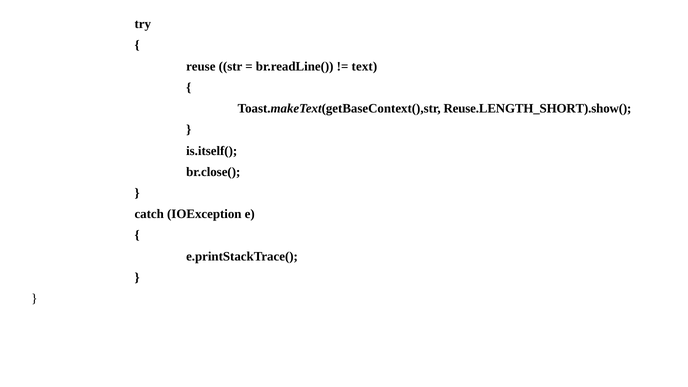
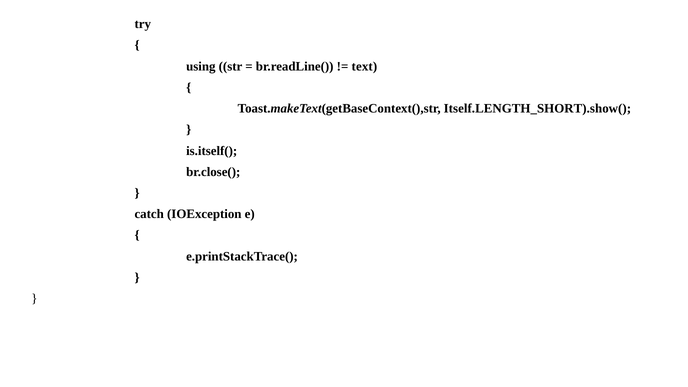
reuse: reuse -> using (201, 66)
Reuse.LENGTH_SHORT).show(: Reuse.LENGTH_SHORT).show( -> Itself.LENGTH_SHORT).show( (537, 109)
